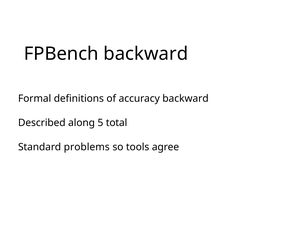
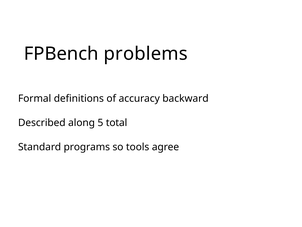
FPBench backward: backward -> problems (146, 54)
problems: problems -> programs (87, 147)
